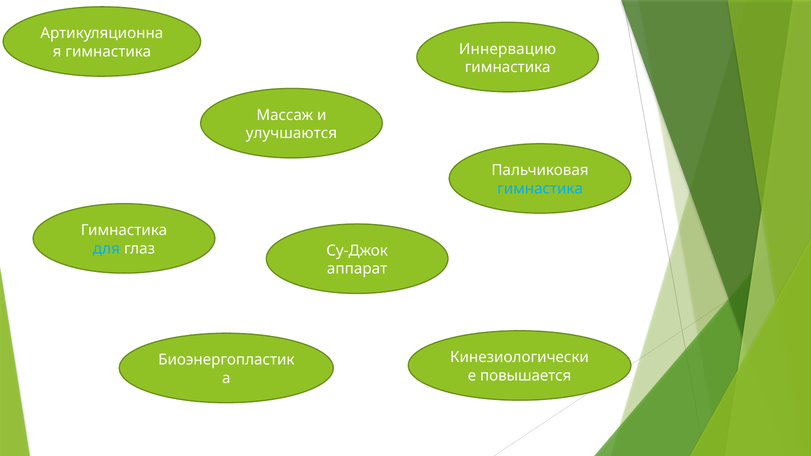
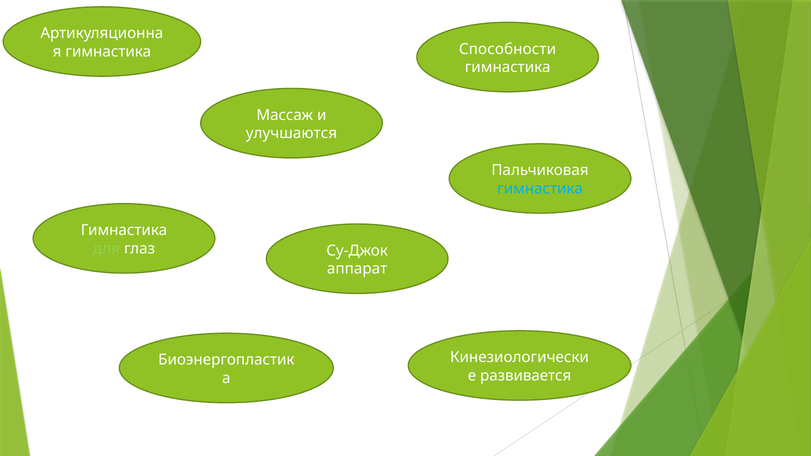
Иннервацию: Иннервацию -> Способности (508, 49)
для colour: light blue -> light green (106, 249)
повышается: повышается -> развивается (526, 376)
